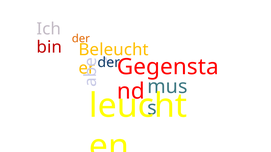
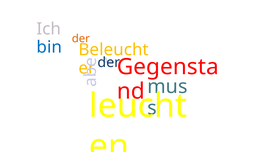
bin colour: red -> blue (49, 47)
